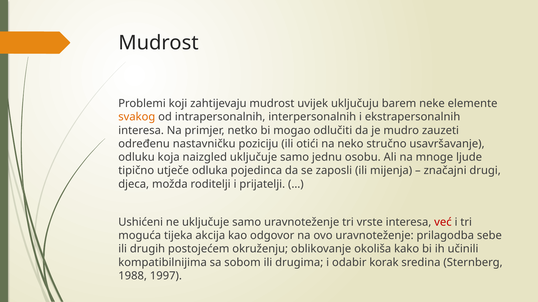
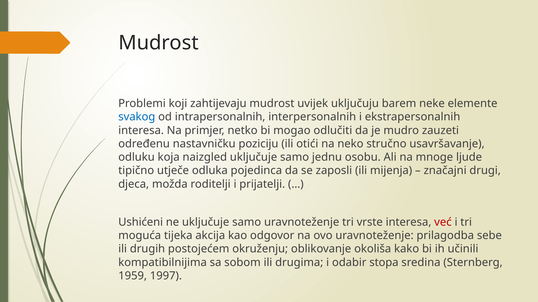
svakog colour: orange -> blue (137, 117)
korak: korak -> stopa (384, 263)
1988: 1988 -> 1959 (133, 276)
